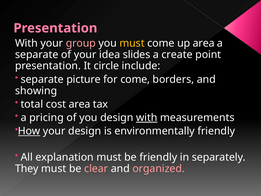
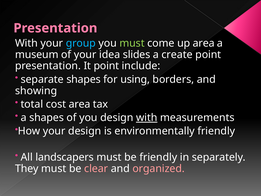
group colour: pink -> light blue (81, 43)
must colour: yellow -> light green (132, 43)
separate: separate -> museum (37, 54)
It circle: circle -> point (106, 66)
separate picture: picture -> shapes (84, 79)
for come: come -> using (135, 79)
a pricing: pricing -> shapes (47, 118)
How underline: present -> none (29, 131)
explanation: explanation -> landscapers (65, 157)
